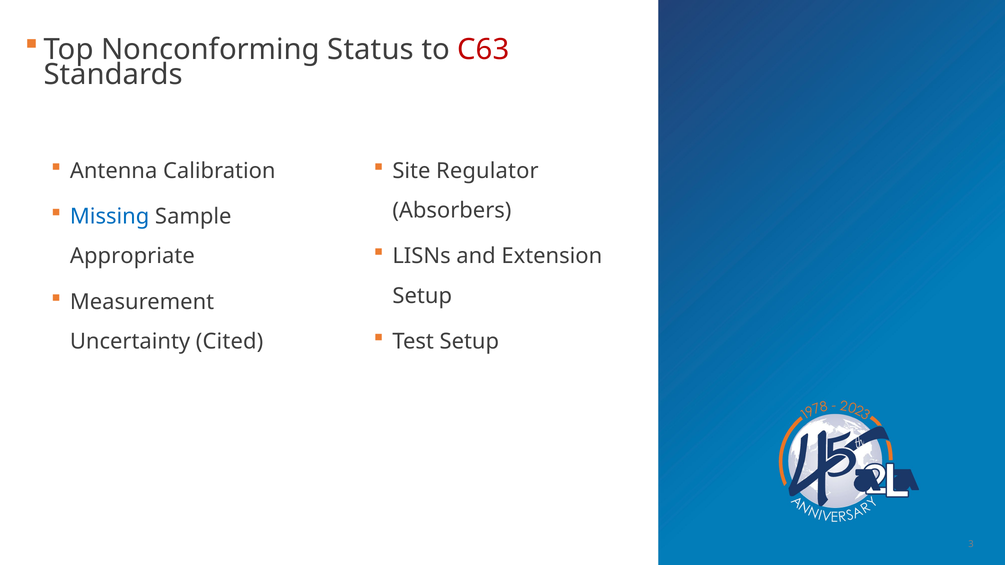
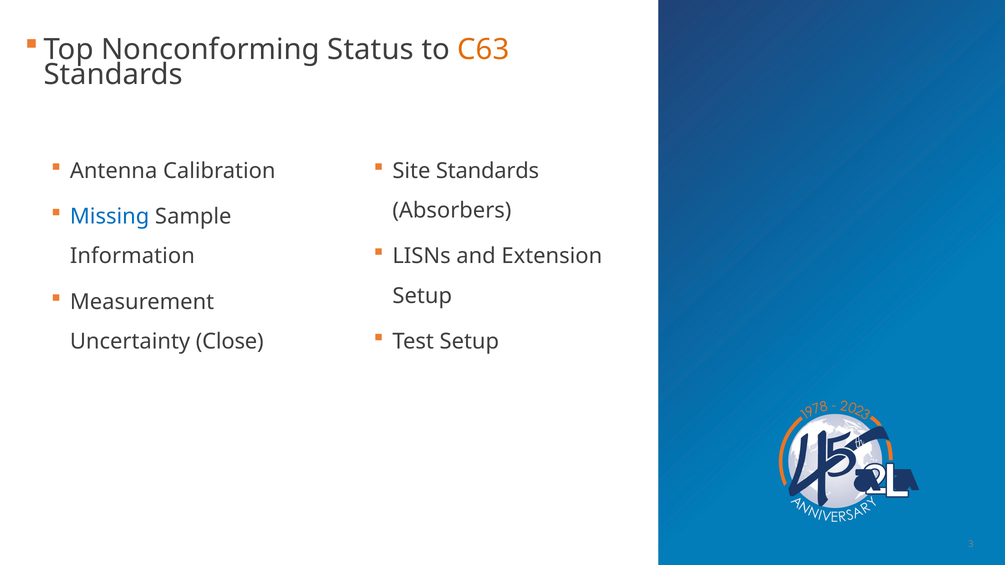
C63 colour: red -> orange (483, 50)
Site Regulator: Regulator -> Standards (488, 171)
Appropriate: Appropriate -> Information (132, 256)
Cited: Cited -> Close (230, 342)
